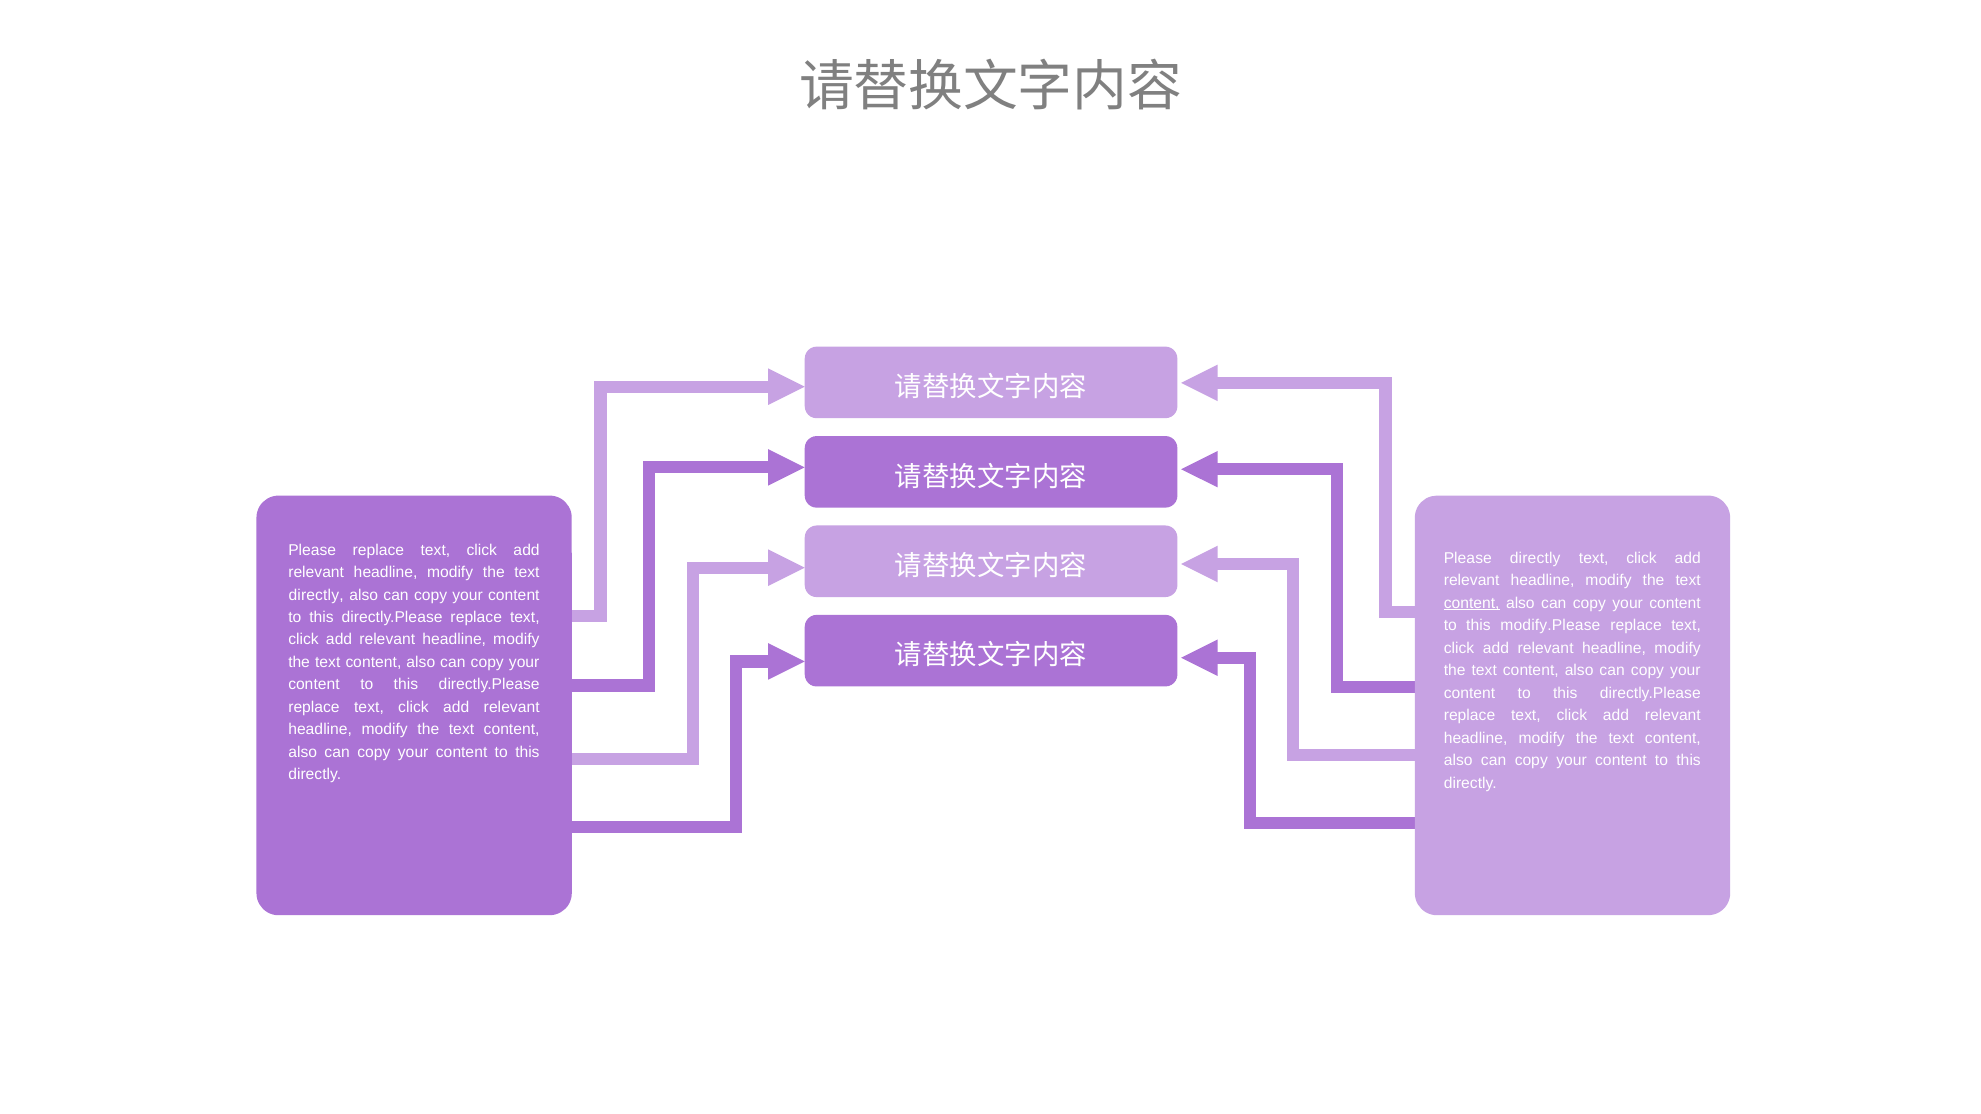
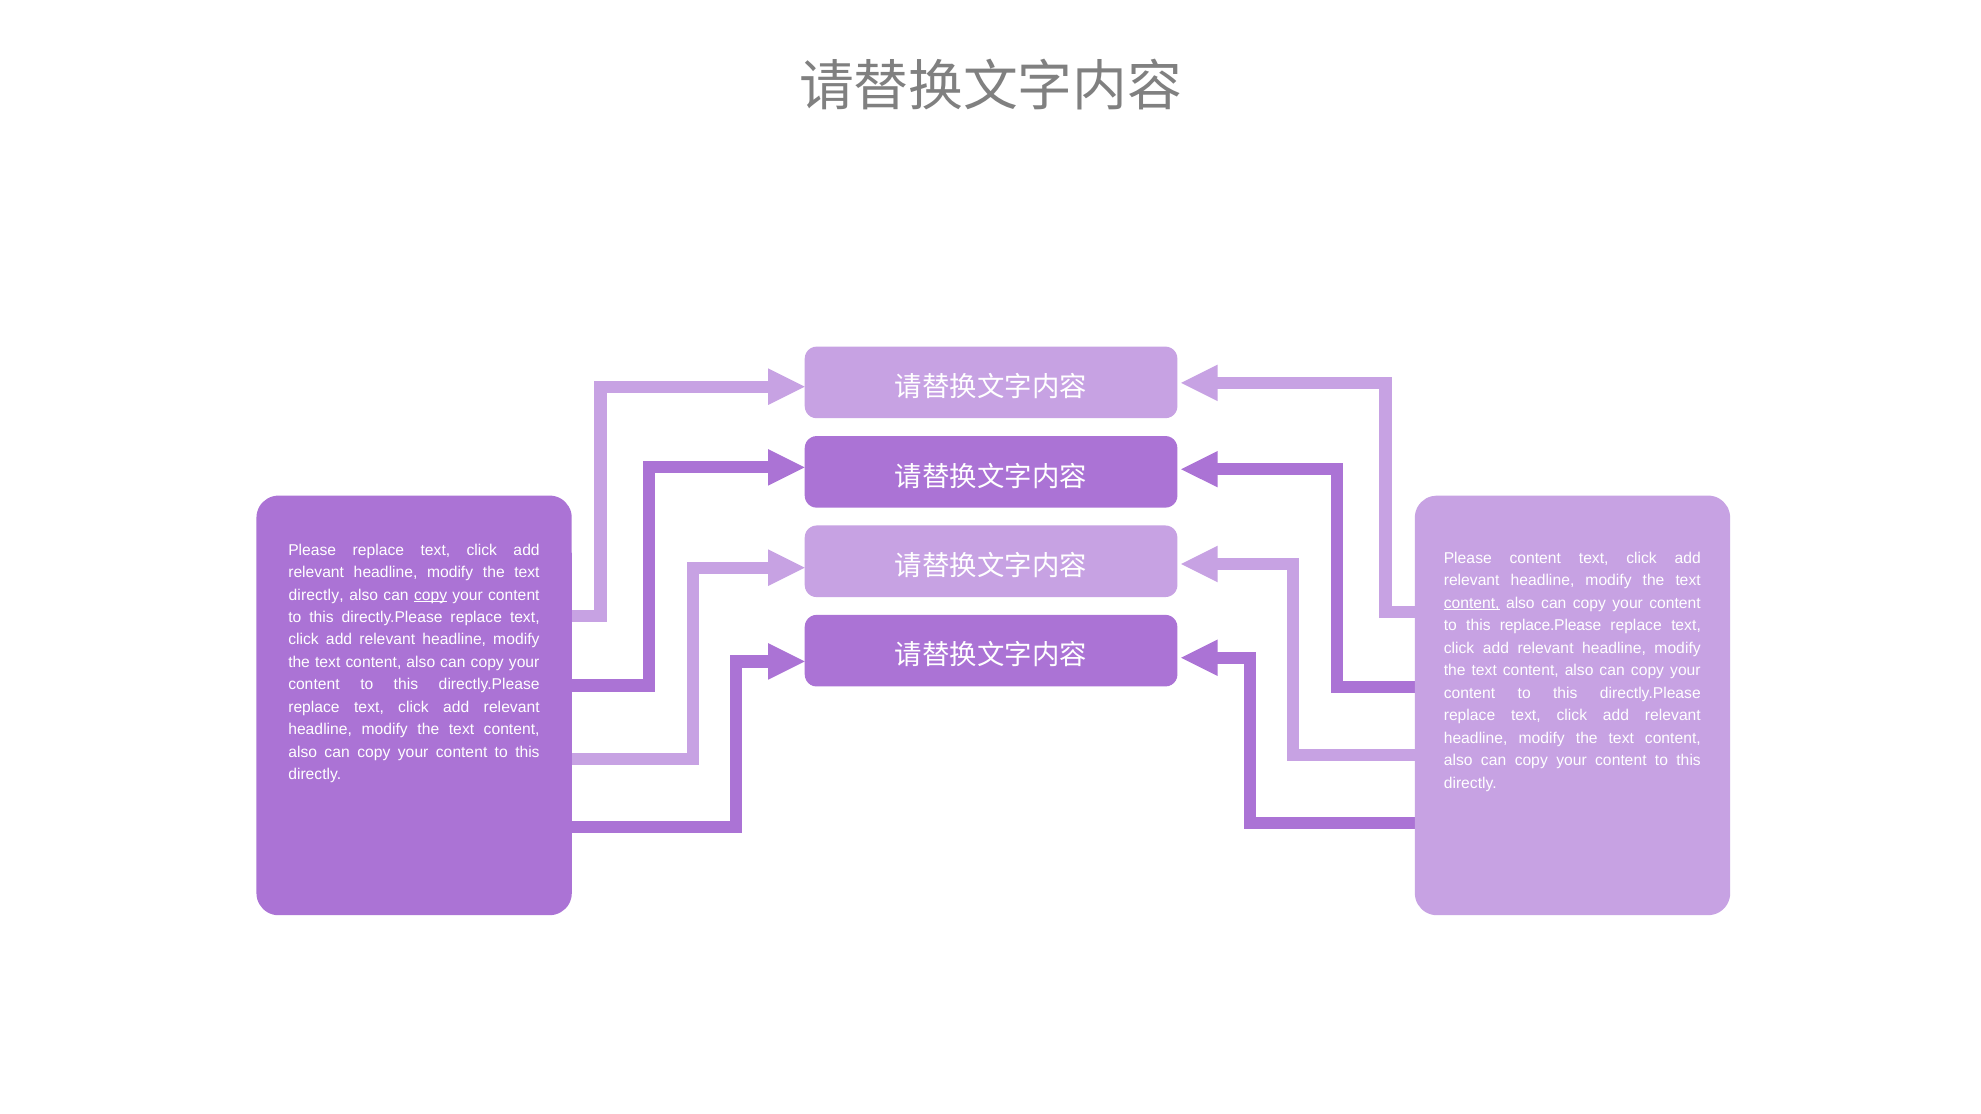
Please directly: directly -> content (1535, 558)
copy underline: none -> present (431, 595)
modify.Please: modify.Please -> replace.Please (1551, 626)
